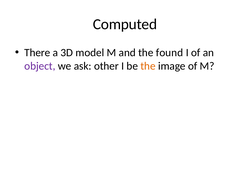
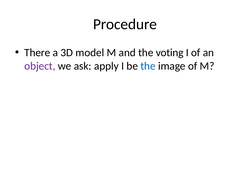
Computed: Computed -> Procedure (125, 24)
found: found -> voting (170, 52)
other: other -> apply (106, 66)
the colour: orange -> blue (148, 66)
